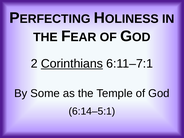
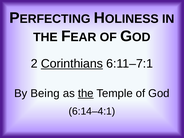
Some: Some -> Being (45, 93)
the underline: none -> present (86, 93)
6:14–5:1: 6:14–5:1 -> 6:14–4:1 (92, 111)
